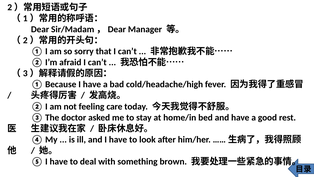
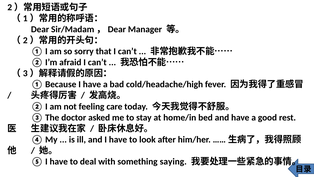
brown: brown -> saying (173, 161)
